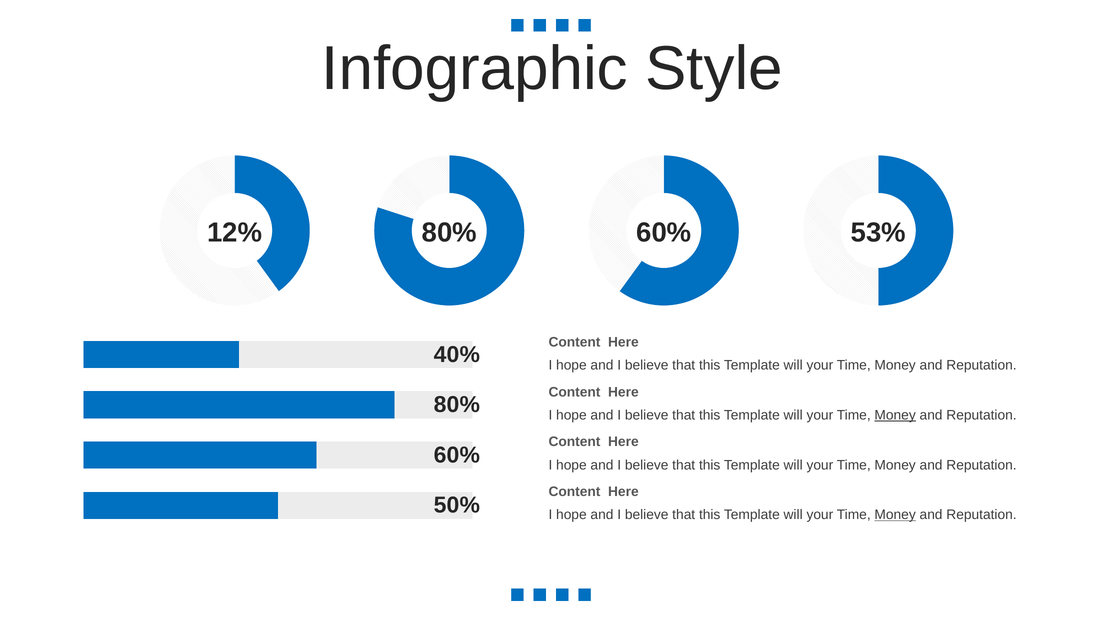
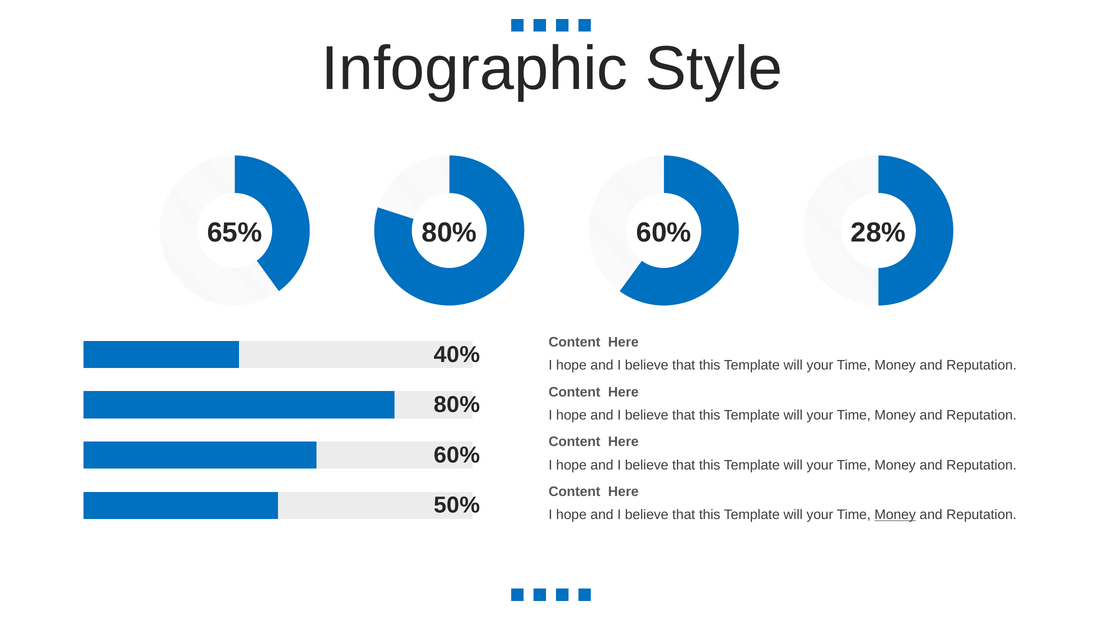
12%: 12% -> 65% (235, 233)
53%: 53% -> 28% (878, 233)
Money underline: present -> none (895, 415)
